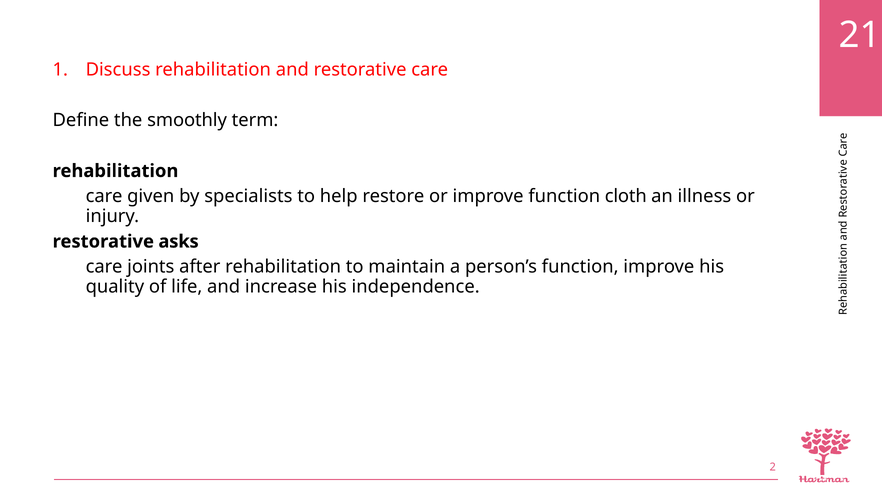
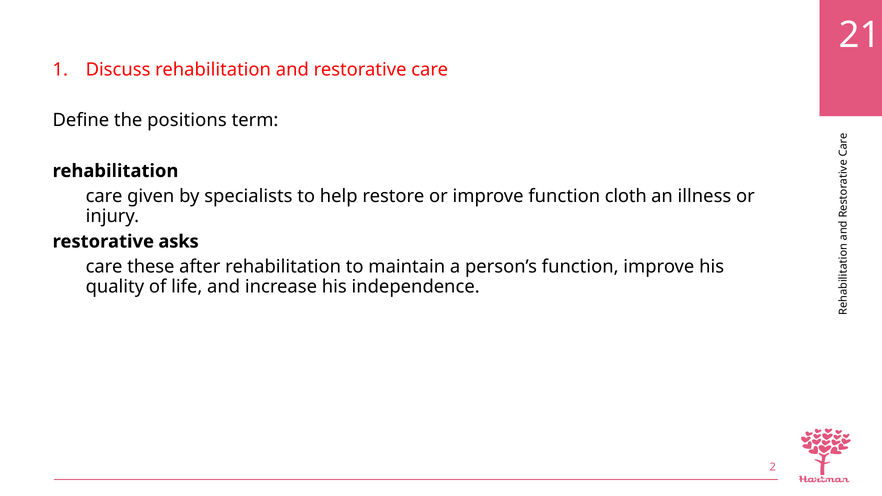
smoothly: smoothly -> positions (187, 120)
joints: joints -> these (151, 267)
